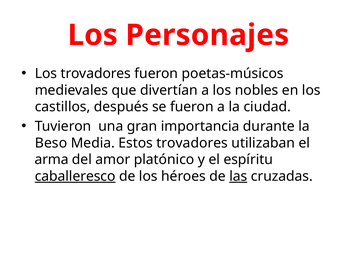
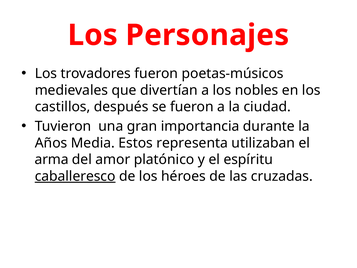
Beso: Beso -> Años (51, 143)
Estos trovadores: trovadores -> representa (192, 143)
las underline: present -> none (238, 176)
